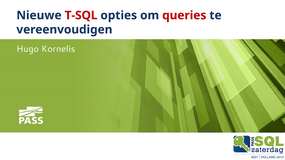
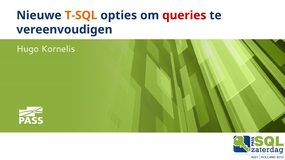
T-SQL colour: red -> orange (81, 15)
